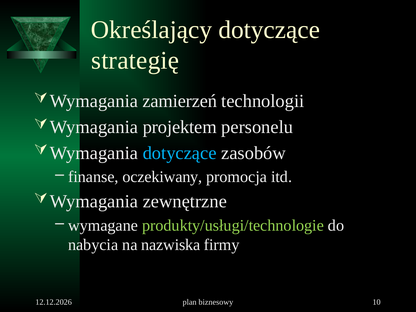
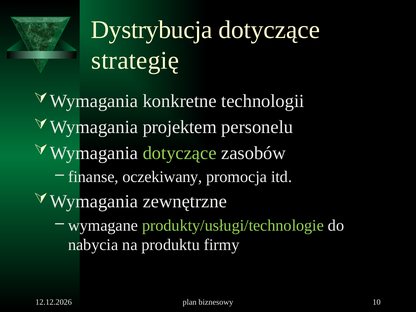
Określający: Określający -> Dystrybucja (152, 30)
zamierzeń: zamierzeń -> konkretne (180, 101)
dotyczące colour: light blue -> light green (180, 153)
nazwiska: nazwiska -> produktu (171, 245)
